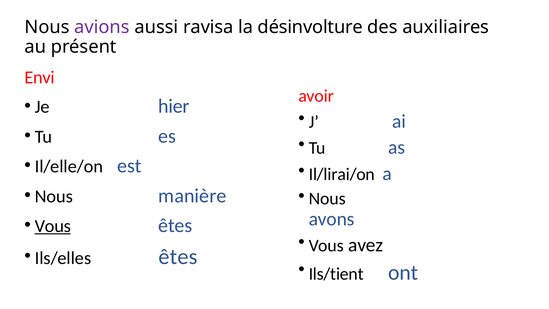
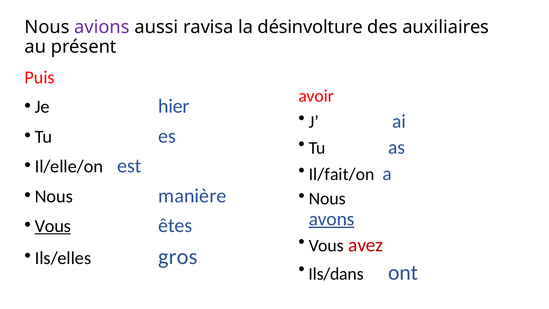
Envi: Envi -> Puis (40, 77)
Il/lirai/on: Il/lirai/on -> Il/fait/on (342, 174)
avons underline: none -> present (332, 219)
avez colour: black -> red (366, 245)
Ils/elles êtes: êtes -> gros (178, 257)
Ils/tient: Ils/tient -> Ils/dans (336, 274)
